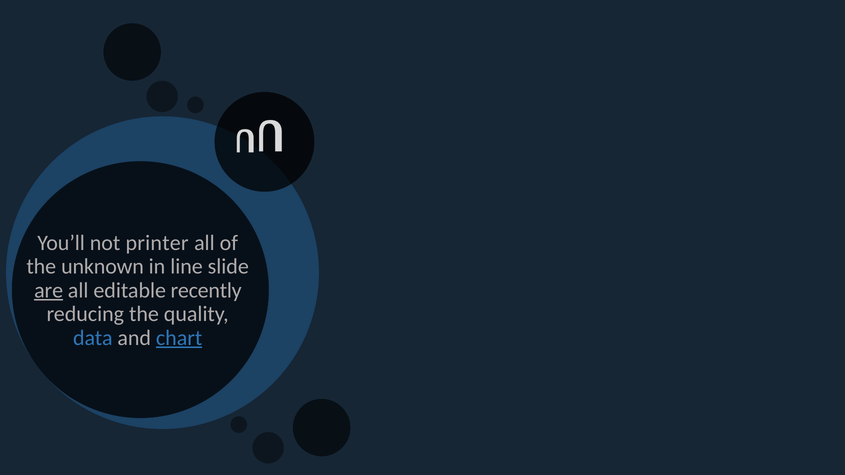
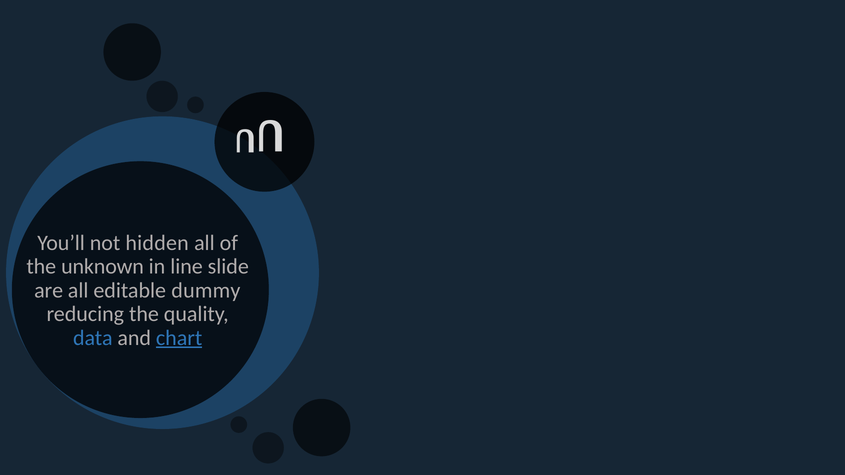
printer: printer -> hidden (157, 243)
are underline: present -> none (49, 290)
recently: recently -> dummy (206, 290)
